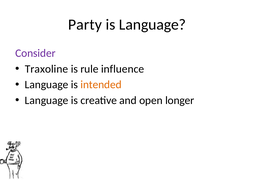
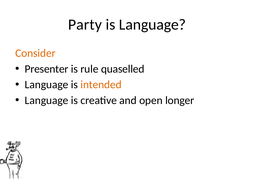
Consider colour: purple -> orange (35, 53)
Traxoline: Traxoline -> Presenter (47, 69)
influence: influence -> quaselled (123, 69)
